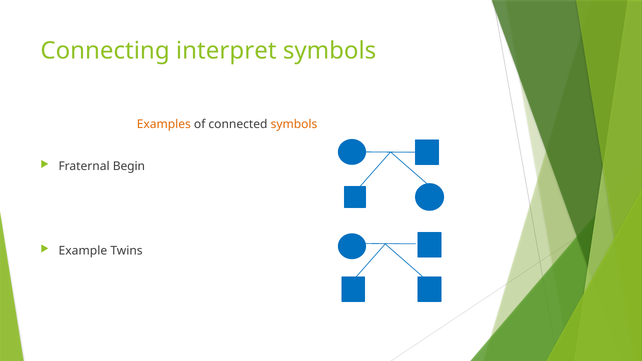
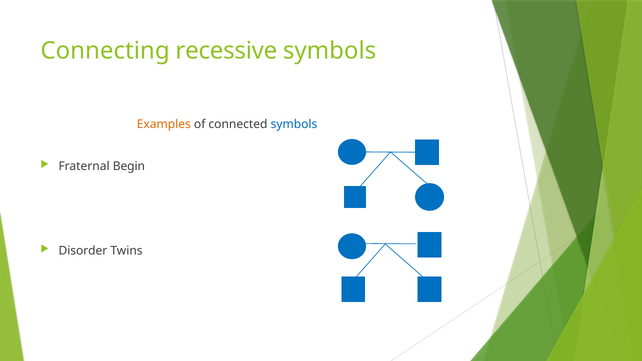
interpret: interpret -> recessive (226, 51)
symbols colour: orange -> blue (294, 124)
Example: Example -> Disorder (83, 251)
